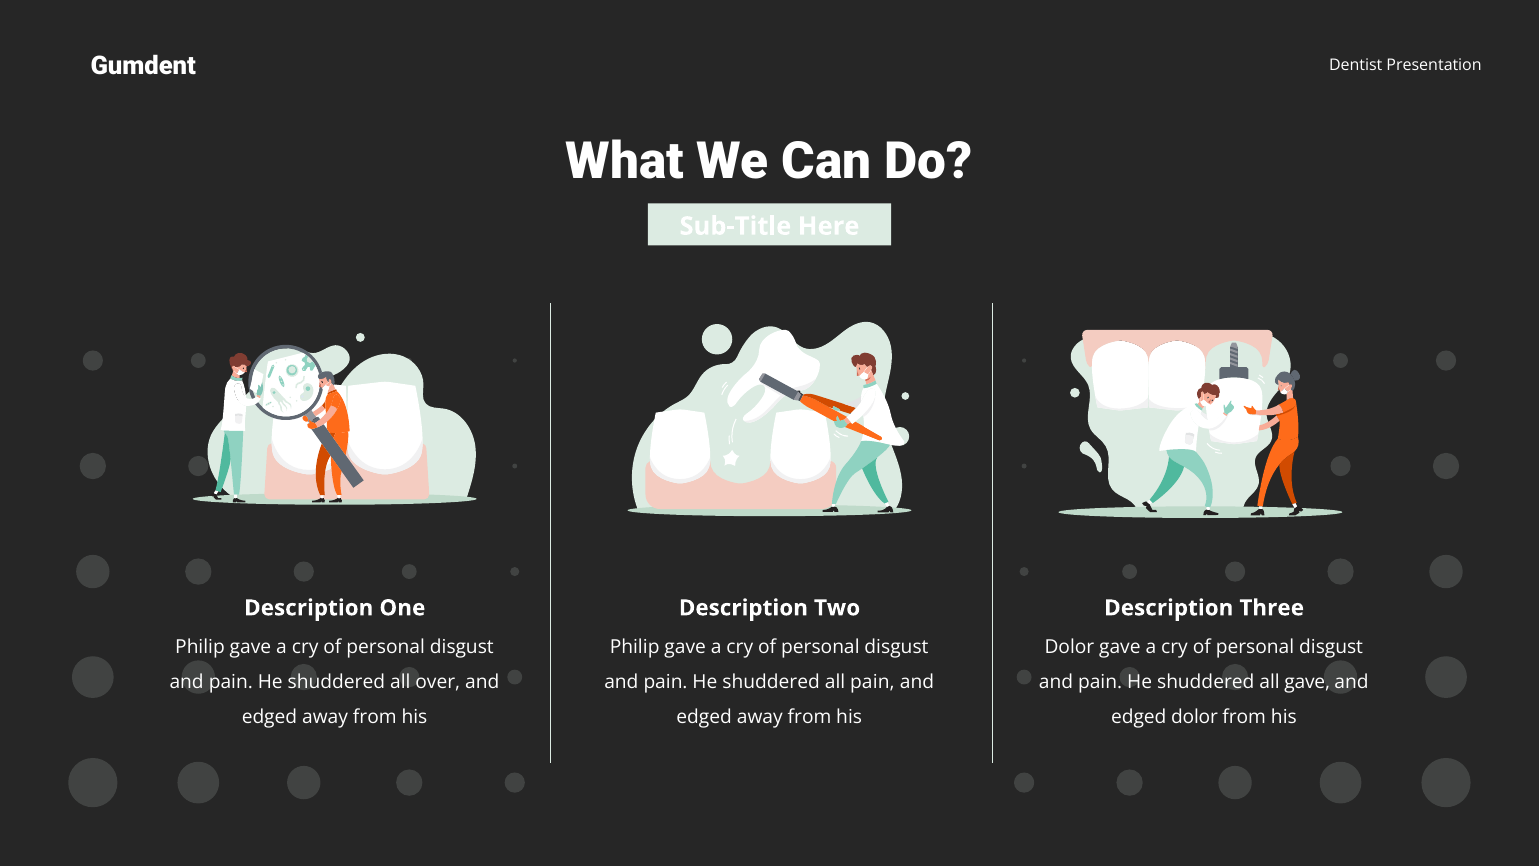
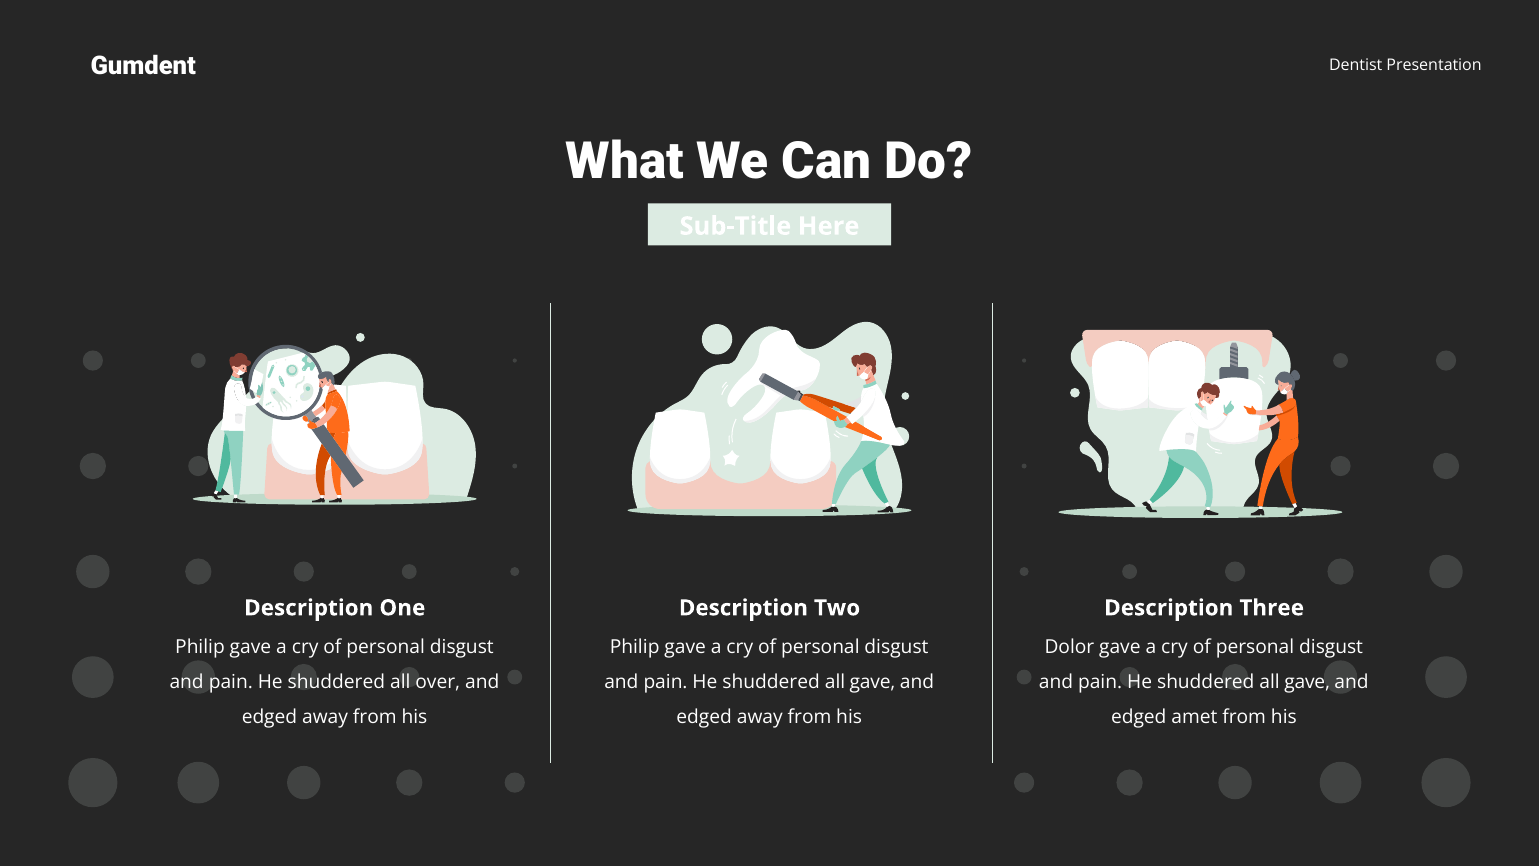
pain: pain -> gave (873, 682)
edged dolor: dolor -> amet (1194, 717)
